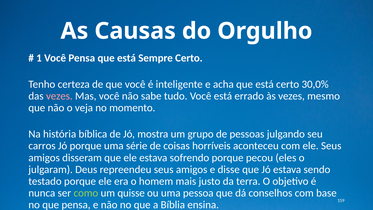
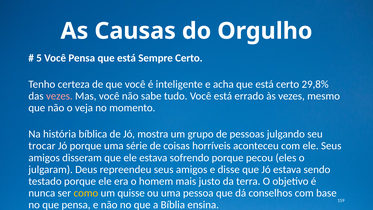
1: 1 -> 5 (39, 58)
30,0%: 30,0% -> 29,8% (315, 84)
carros: carros -> trocar (42, 146)
como colour: light green -> yellow (86, 193)
